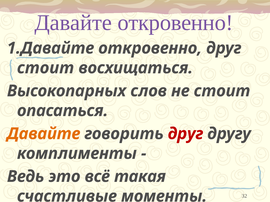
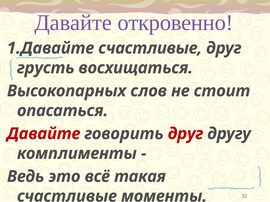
1.Давайте откровенно: откровенно -> счастливые (150, 48)
стоит: стоит -> грусть (46, 68)
Давайте colour: orange -> red (44, 134)
